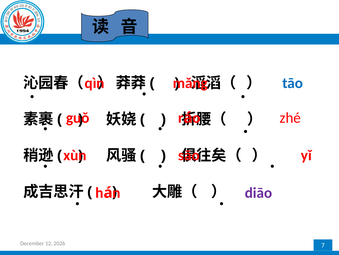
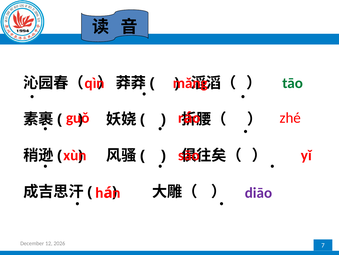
tāo colour: blue -> green (293, 83)
